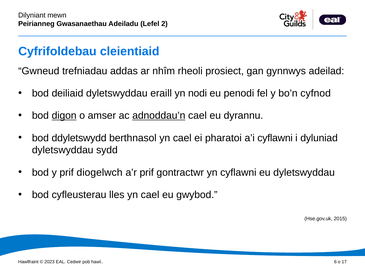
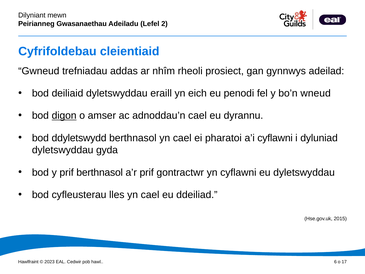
nodi: nodi -> eich (197, 93)
cyfnod: cyfnod -> wneud (316, 93)
adnoddau’n underline: present -> none (159, 115)
sydd: sydd -> gyda (107, 150)
prif diogelwch: diogelwch -> berthnasol (100, 172)
gwybod: gwybod -> ddeiliad (197, 195)
